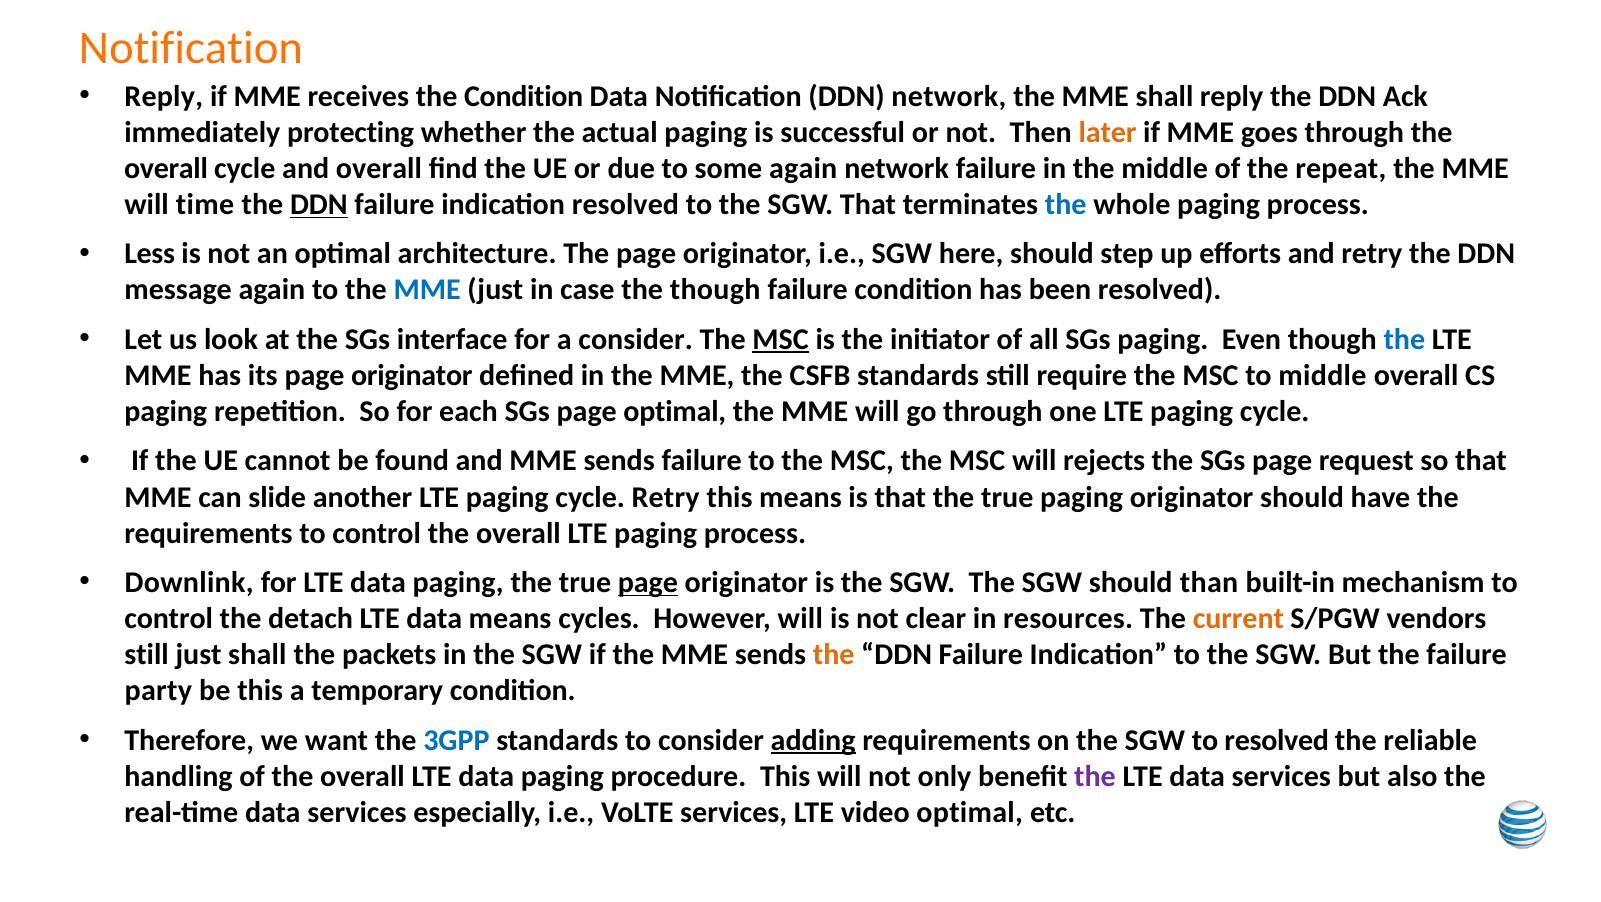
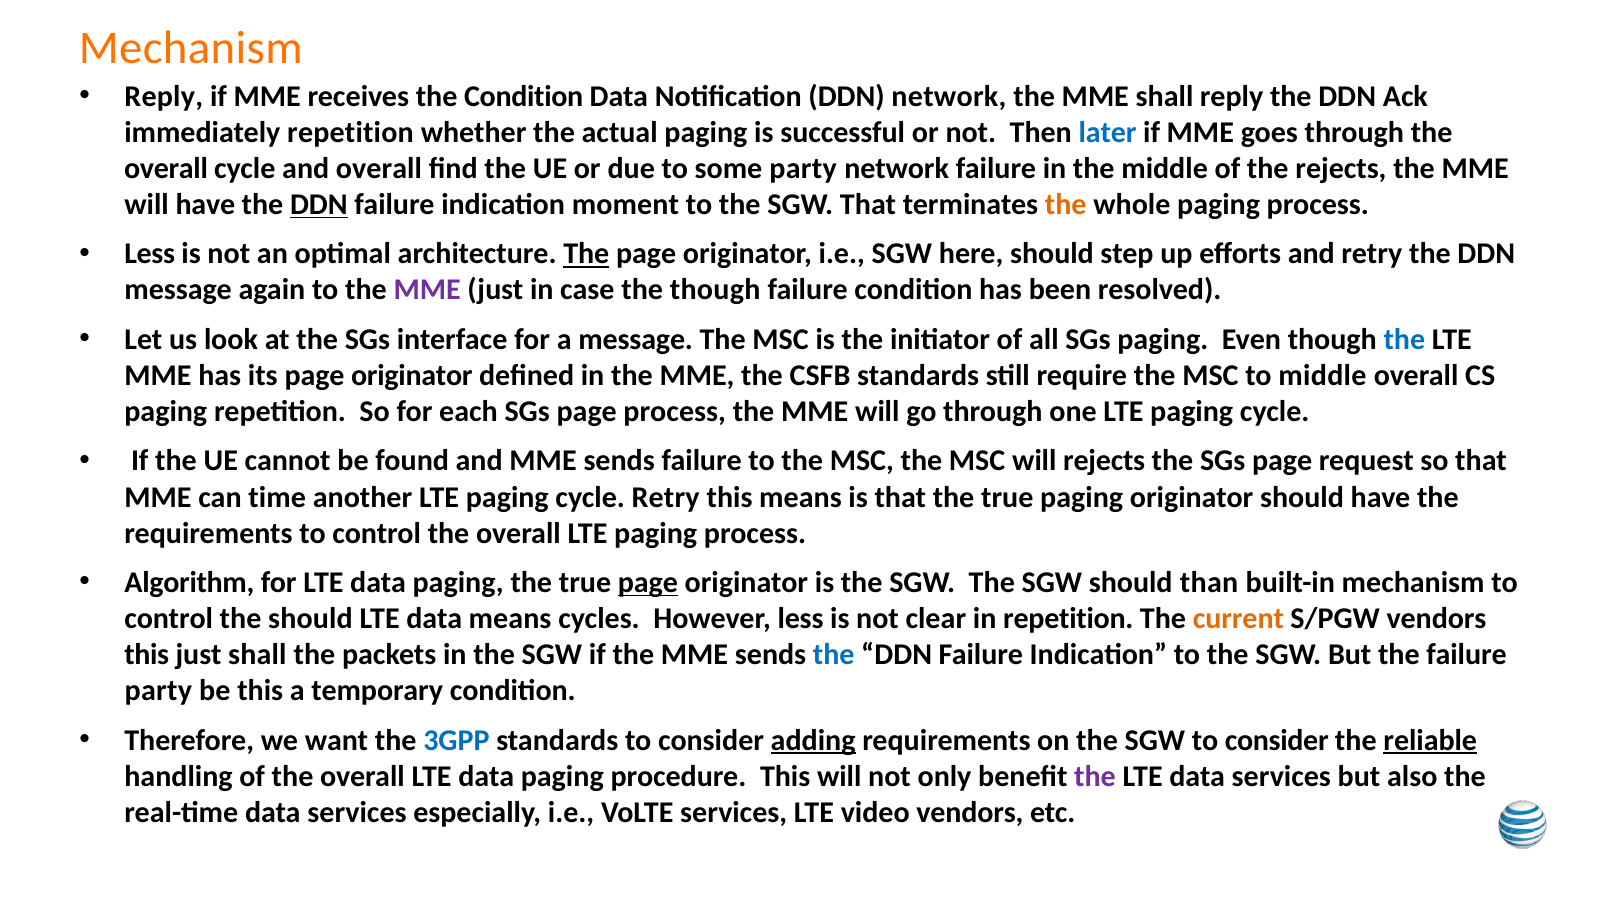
Notification: Notification -> Mechanism (191, 48)
immediately protecting: protecting -> repetition (350, 132)
later colour: orange -> blue (1108, 132)
some again: again -> party (803, 168)
the repeat: repeat -> rejects (1341, 168)
will time: time -> have (205, 204)
indication resolved: resolved -> moment (625, 204)
the colour: blue -> orange (1066, 204)
The underline: none -> present (586, 254)
MME colour: blue -> purple (427, 290)
a consider: consider -> message (636, 339)
MSC underline: present -> none (781, 339)
page optimal: optimal -> process (675, 411)
slide: slide -> time (277, 497)
Downlink: Downlink -> Algorithm (189, 582)
the detach: detach -> should (310, 618)
However will: will -> less (801, 618)
in resources: resources -> repetition (1068, 618)
still: still -> this (147, 654)
the colour: orange -> blue (834, 654)
SGW to resolved: resolved -> consider (1277, 740)
reliable underline: none -> present (1430, 740)
video optimal: optimal -> vendors (970, 812)
